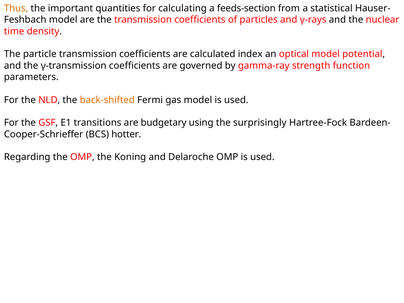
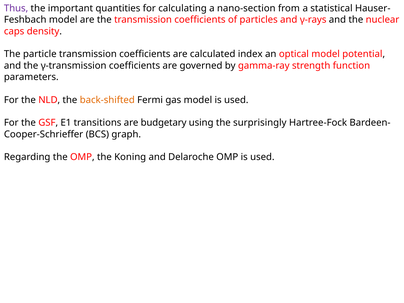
Thus colour: orange -> purple (16, 8)
feeds-section: feeds-section -> nano-section (246, 8)
time: time -> caps (14, 31)
hotter: hotter -> graph (126, 134)
